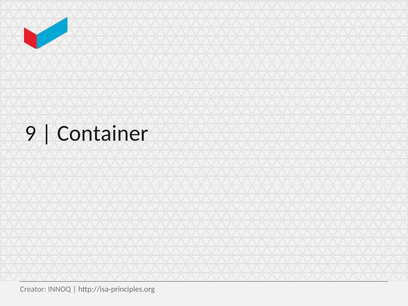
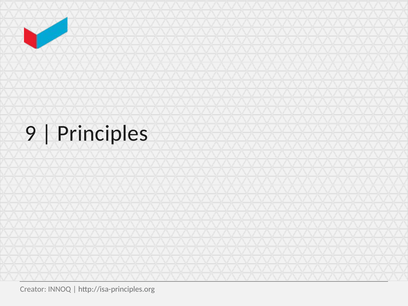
Container: Container -> Principles (103, 133)
